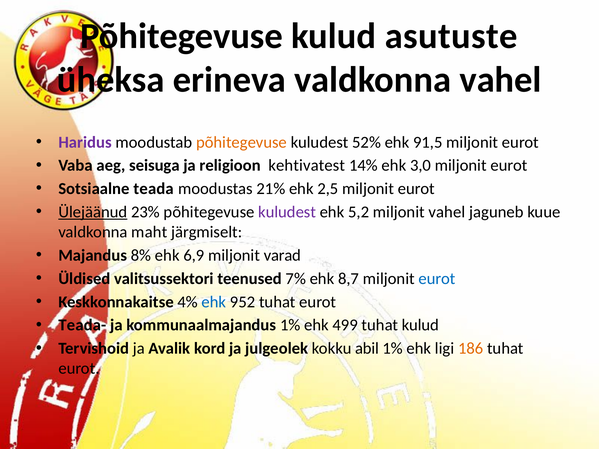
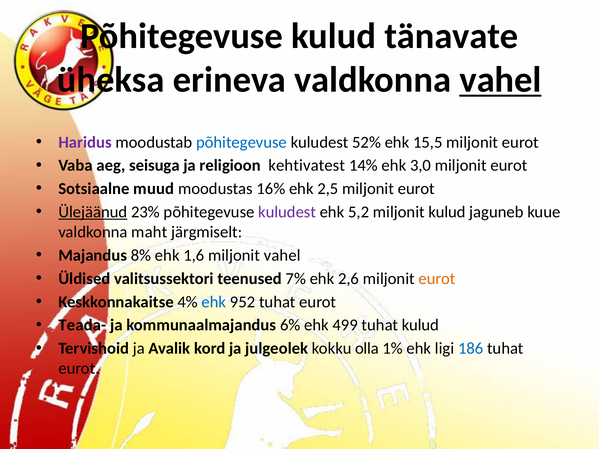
asutuste: asutuste -> tänavate (451, 36)
vahel underline: none -> present (500, 80)
põhitegevuse colour: orange -> blue (242, 142)
91,5: 91,5 -> 15,5 (428, 142)
teada: teada -> muud (154, 189)
21%: 21% -> 16% (271, 189)
miljonit vahel: vahel -> kulud (447, 212)
6,9: 6,9 -> 1,6 (194, 255)
miljonit varad: varad -> vahel (282, 255)
8,7: 8,7 -> 2,6 (349, 279)
eurot colour: blue -> orange (437, 279)
kommunaalmajandus 1%: 1% -> 6% (290, 325)
abil: abil -> olla (367, 349)
186 colour: orange -> blue (471, 349)
